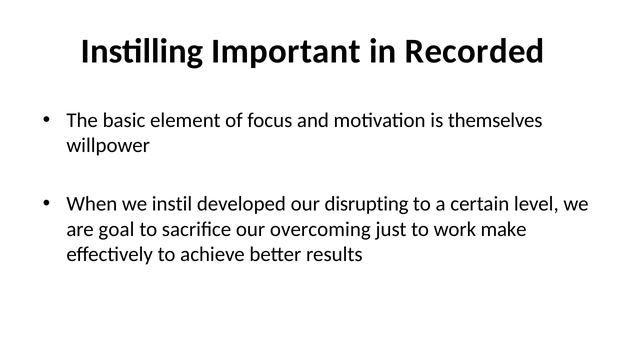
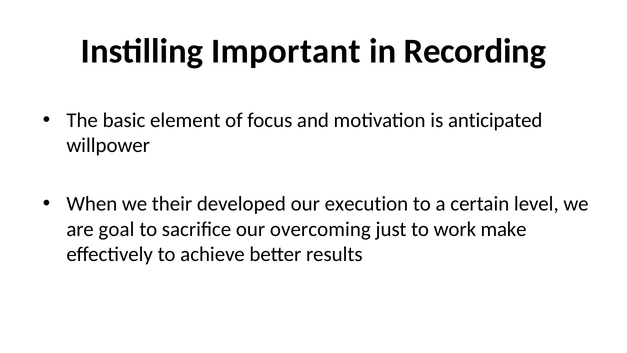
Recorded: Recorded -> Recording (475, 51)
themselves: themselves -> anticipated (495, 120)
instil: instil -> their (172, 204)
disrupting: disrupting -> execution (366, 204)
